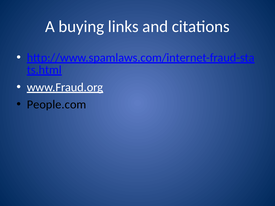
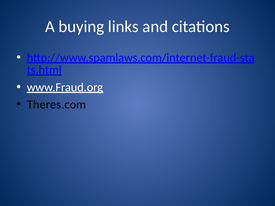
People.com: People.com -> Theres.com (57, 105)
